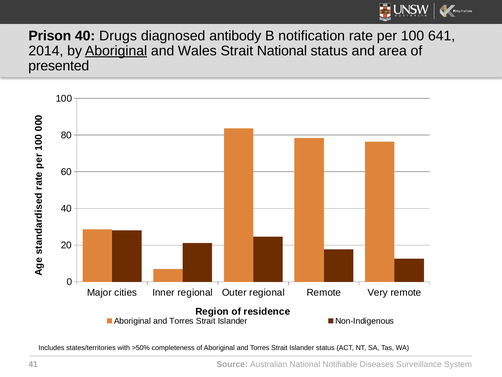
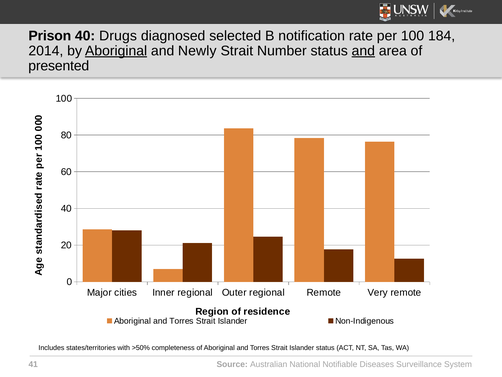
antibody: antibody -> selected (235, 36)
641: 641 -> 184 (442, 36)
Wales: Wales -> Newly (197, 51)
Strait National: National -> Number (282, 51)
and underline: none -> present (363, 51)
